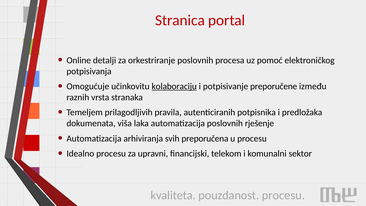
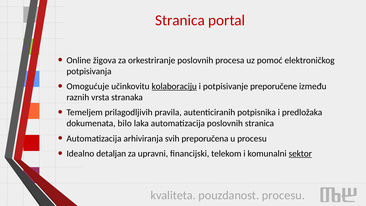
detalji: detalji -> žigova (105, 60)
viša: viša -> bilo (125, 123)
poslovnih rješenje: rješenje -> stranica (259, 123)
Idealno procesu: procesu -> detaljan (111, 154)
sektor underline: none -> present (300, 154)
